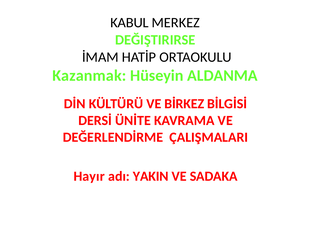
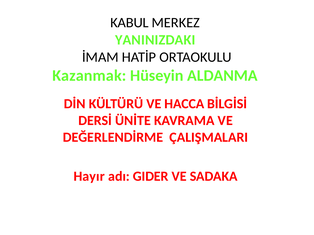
DEĞIŞTIRIRSE: DEĞIŞTIRIRSE -> YANINIZDAKI (155, 40)
BİRKEZ: BİRKEZ -> HACCA (184, 104)
YAKIN: YAKIN -> GIDER (151, 177)
